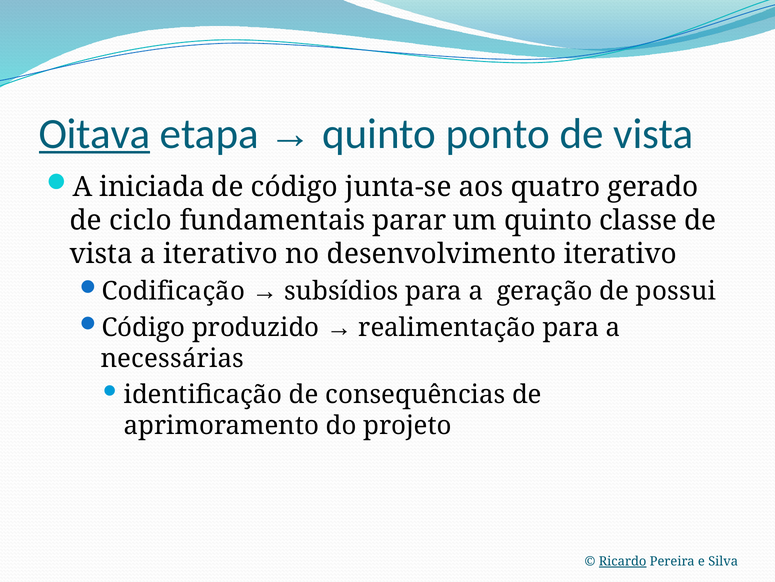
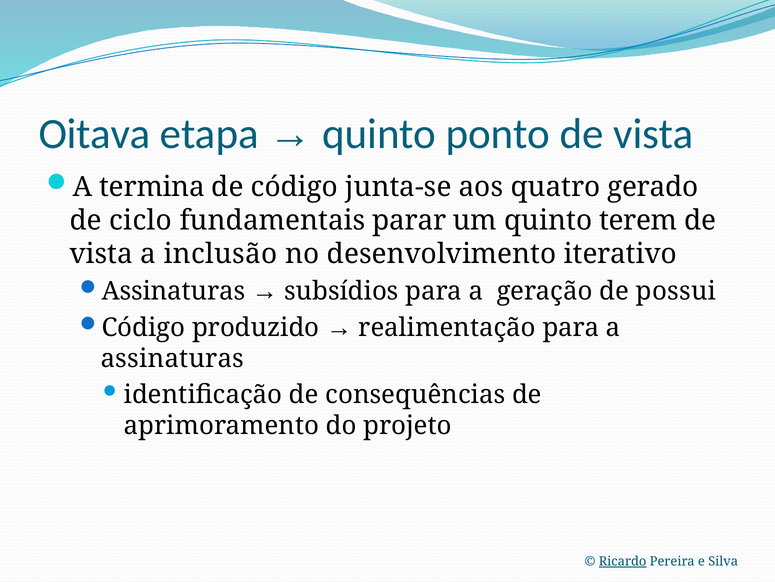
Oitava underline: present -> none (95, 134)
iniciada: iniciada -> termina (152, 187)
classe: classe -> terem (638, 220)
a iterativo: iterativo -> inclusão (221, 254)
Codificação: Codificação -> Assinaturas (173, 291)
necessárias: necessárias -> assinaturas (172, 358)
